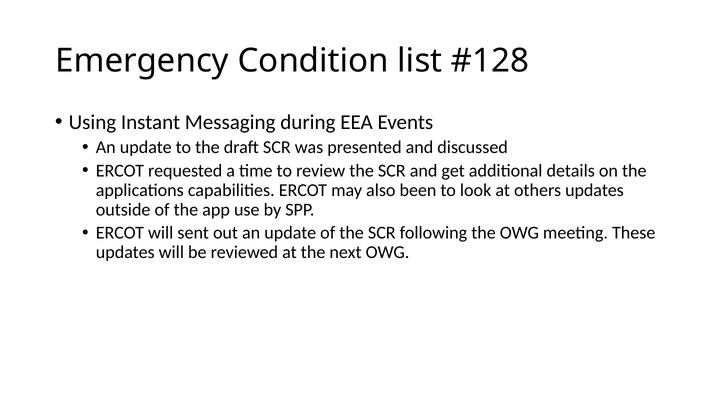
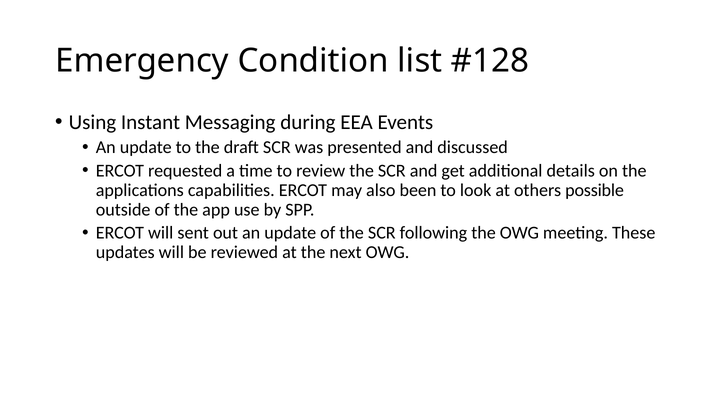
others updates: updates -> possible (595, 190)
